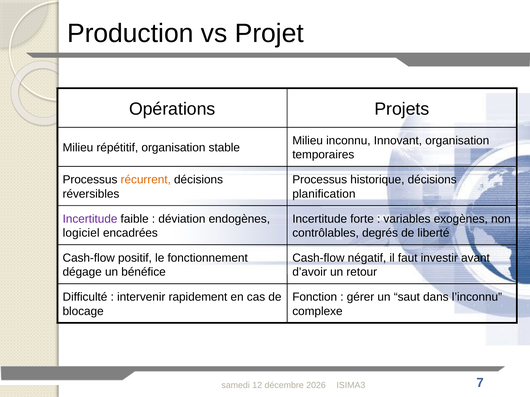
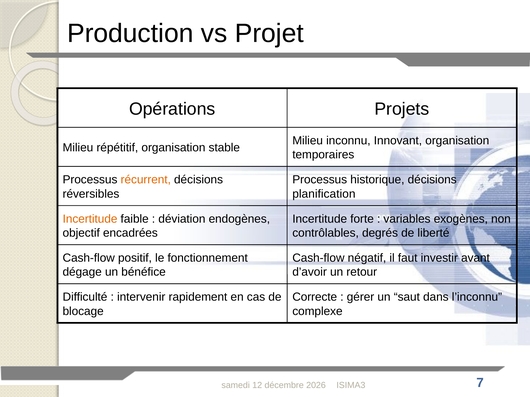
Incertitude colour: purple -> orange (90, 219)
logiciel: logiciel -> objectif (81, 233)
Fonction: Fonction -> Correcte (315, 297)
